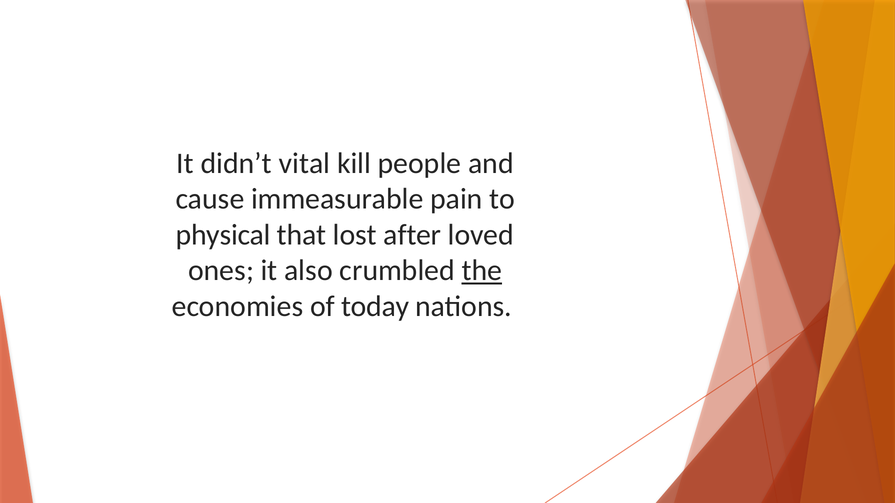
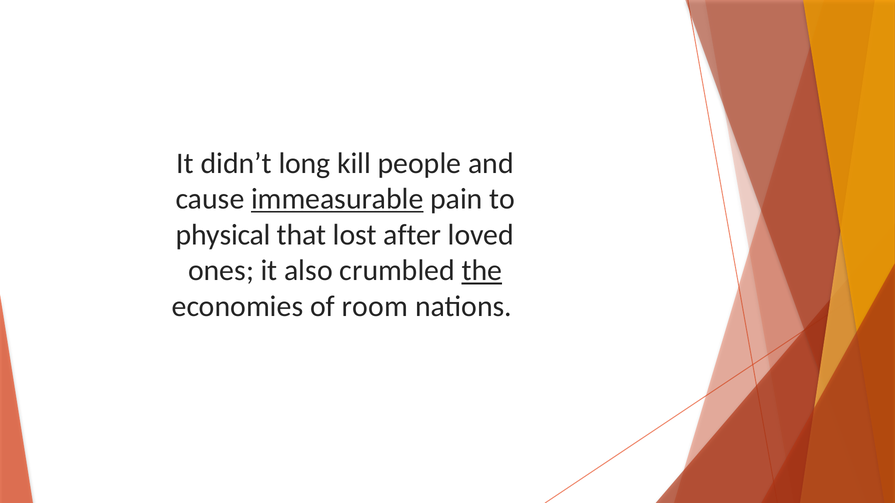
vital: vital -> long (305, 163)
immeasurable underline: none -> present (337, 199)
today: today -> room (375, 307)
